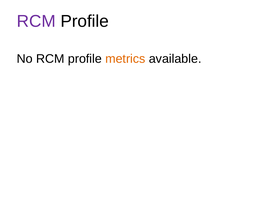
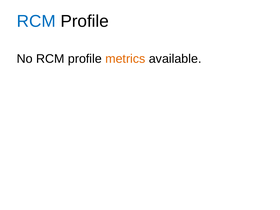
RCM colour: purple -> blue (36, 21)
